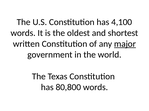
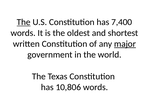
The underline: none -> present (24, 22)
4,100: 4,100 -> 7,400 (122, 22)
80,800: 80,800 -> 10,806 (68, 88)
